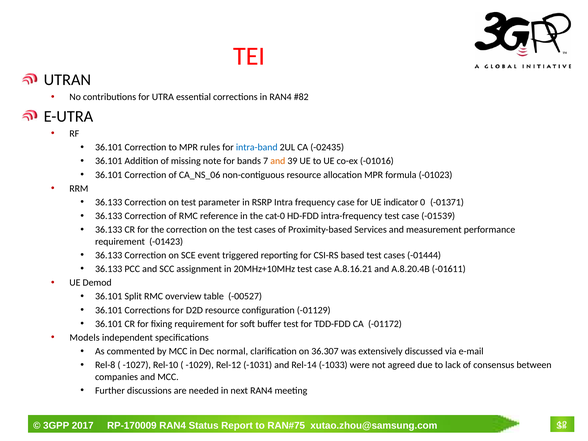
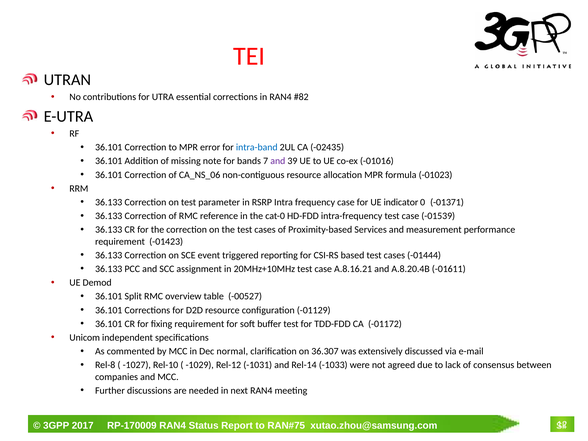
rules: rules -> error (210, 147)
and colour: orange -> purple (278, 161)
Models: Models -> Unicom (85, 338)
